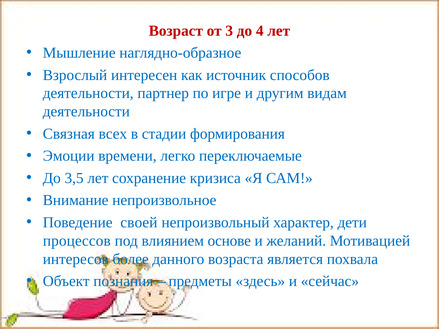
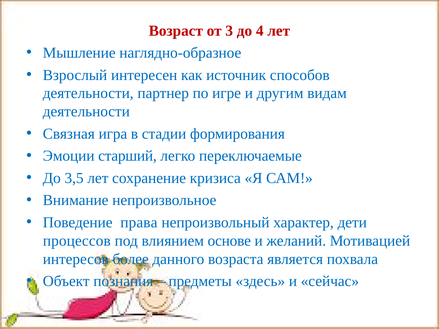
всех: всех -> игра (113, 134)
времени: времени -> старший (128, 156)
своей: своей -> права (139, 223)
